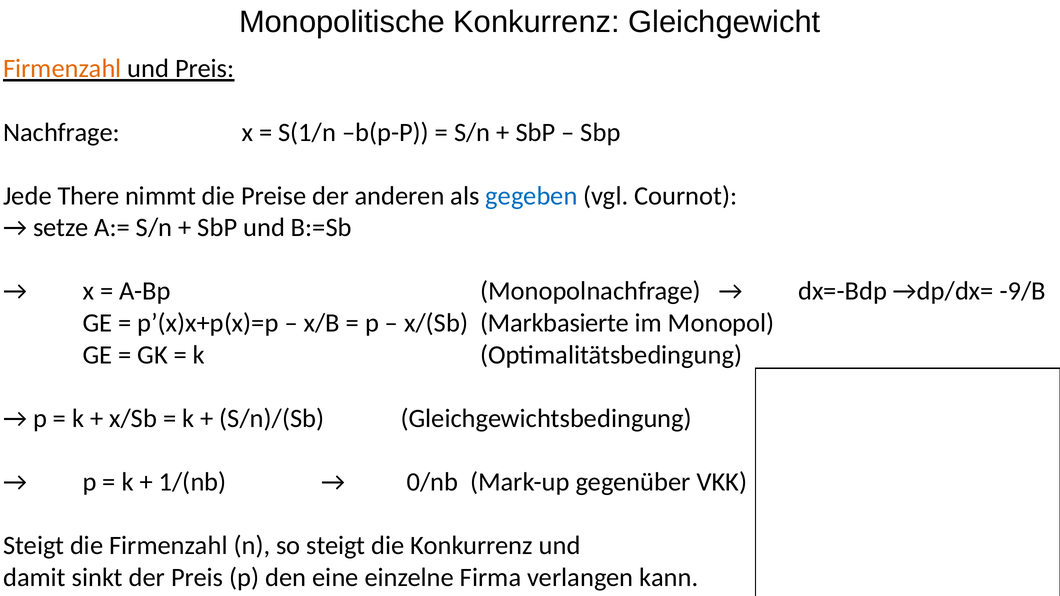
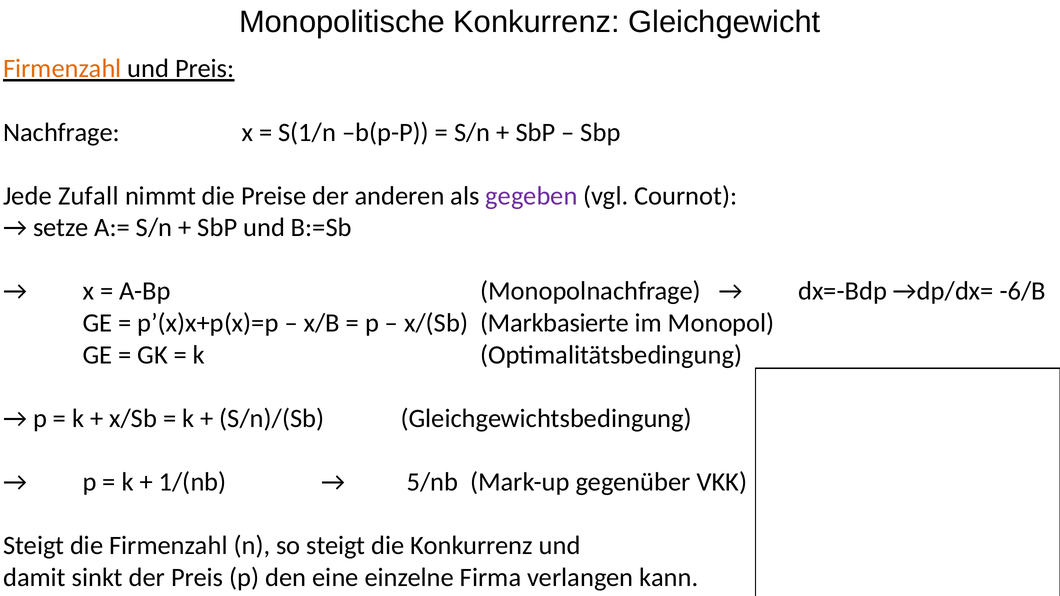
There: There -> Zufall (88, 196)
gegeben colour: blue -> purple (531, 196)
-9/B: -9/B -> -6/B (1023, 291)
0/nb: 0/nb -> 5/nb (432, 482)
